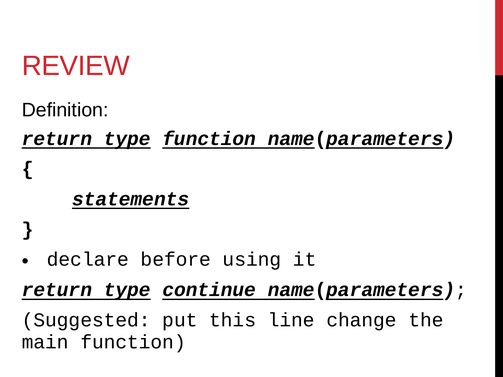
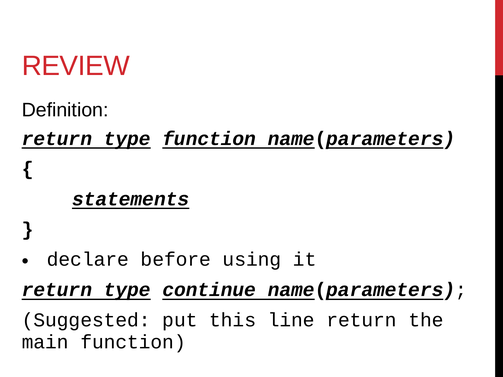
line change: change -> return (362, 320)
